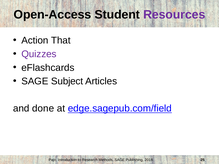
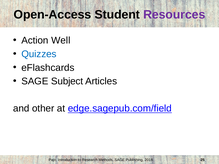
That: That -> Well (61, 40)
Quizzes colour: purple -> blue (39, 54)
done: done -> other (43, 109)
